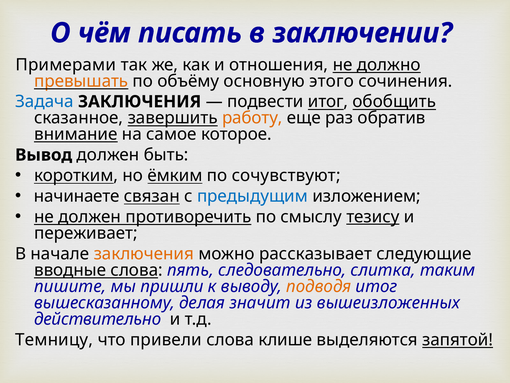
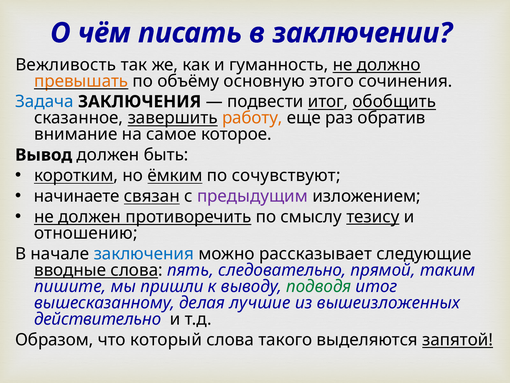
Примерами: Примерами -> Вежливость (66, 65)
отношения: отношения -> гуманность (279, 65)
внимание underline: present -> none (76, 134)
предыдущим colour: blue -> purple (252, 196)
переживает: переживает -> отношению (86, 233)
заключения colour: orange -> blue (144, 253)
слитка: слитка -> прямой (383, 270)
подводя colour: orange -> green (319, 286)
значит: значит -> лучшие (260, 302)
Темницу: Темницу -> Образом (54, 339)
привели: привели -> который (166, 339)
клише: клише -> такого (285, 339)
